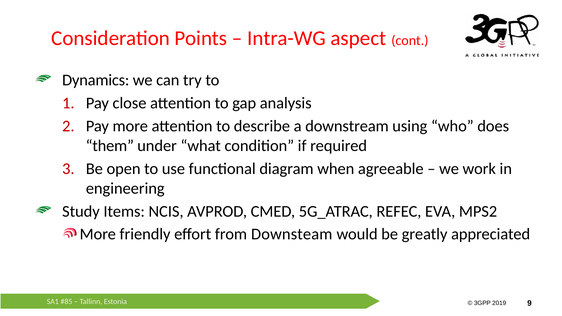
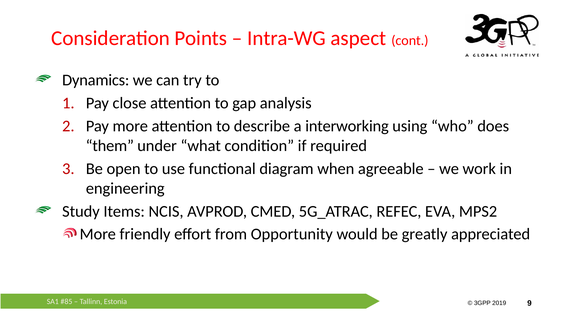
downstream: downstream -> interworking (347, 126)
Downsteam: Downsteam -> Opportunity (292, 234)
